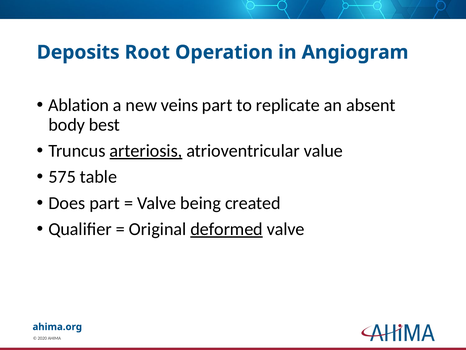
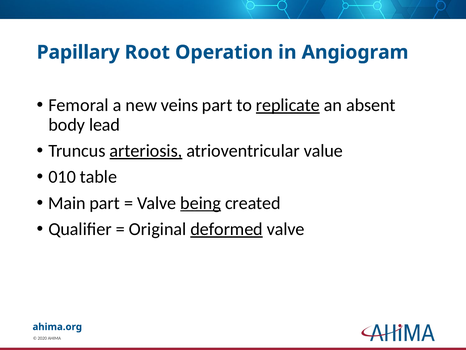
Deposits: Deposits -> Papillary (78, 52)
Ablation: Ablation -> Femoral (79, 105)
replicate underline: none -> present (288, 105)
best: best -> lead (104, 125)
575: 575 -> 010 (62, 177)
Does: Does -> Main (67, 203)
being underline: none -> present (201, 203)
